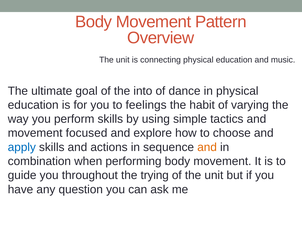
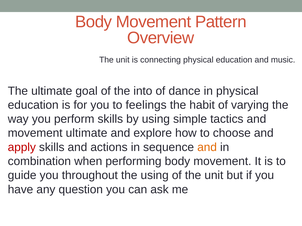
movement focused: focused -> ultimate (87, 133)
apply colour: blue -> red (22, 148)
the trying: trying -> using (155, 176)
